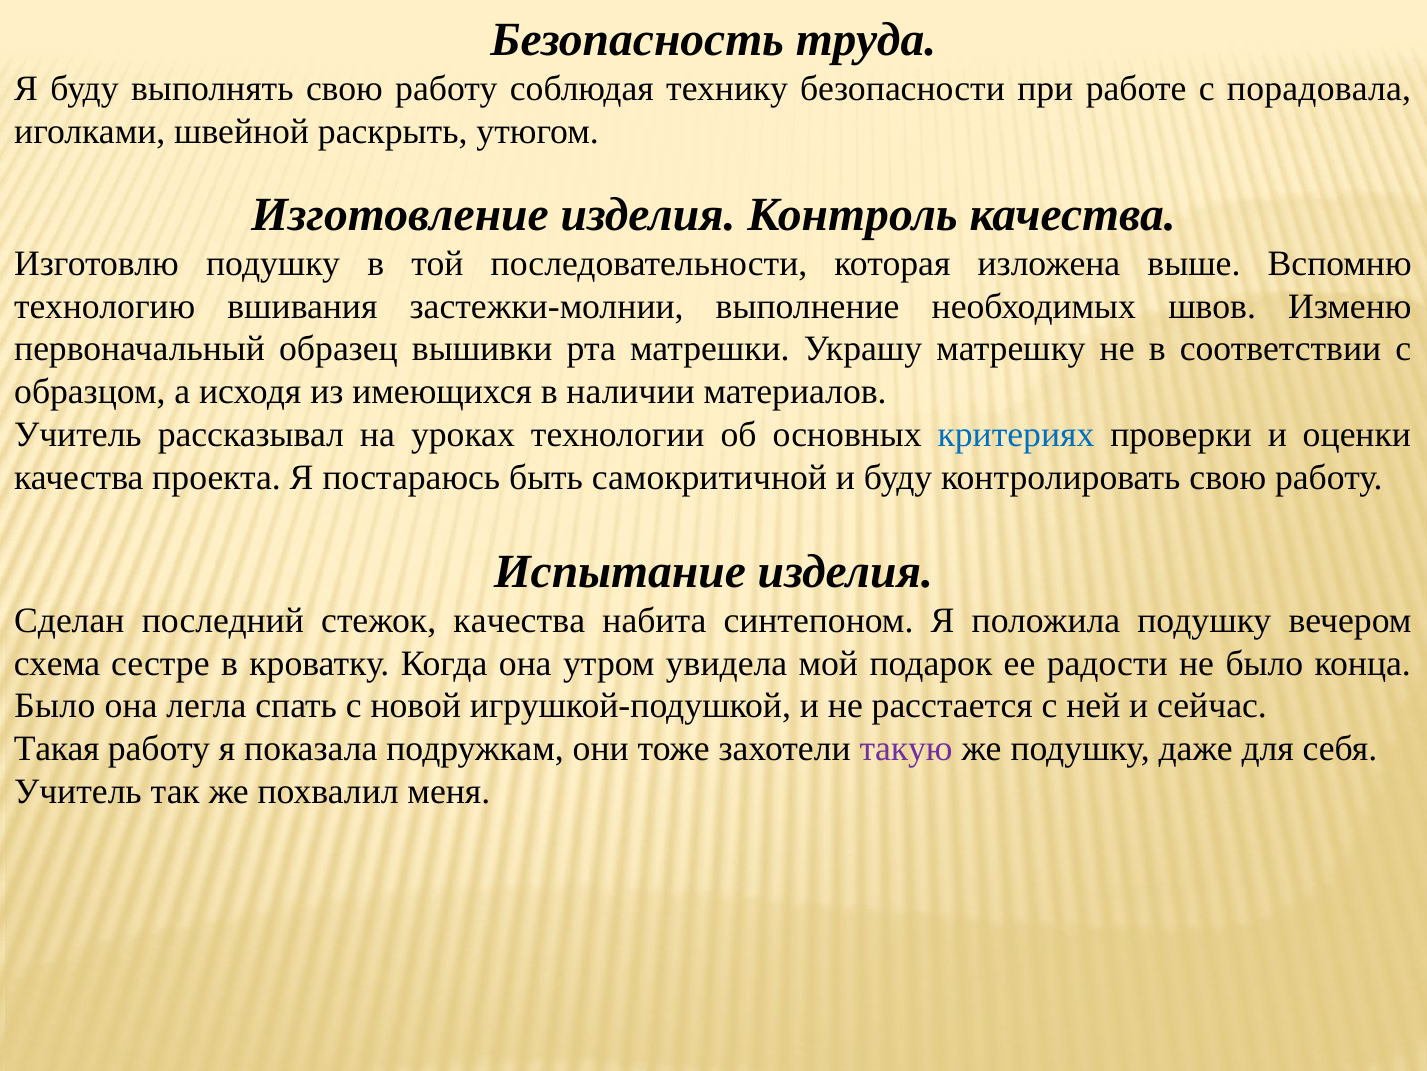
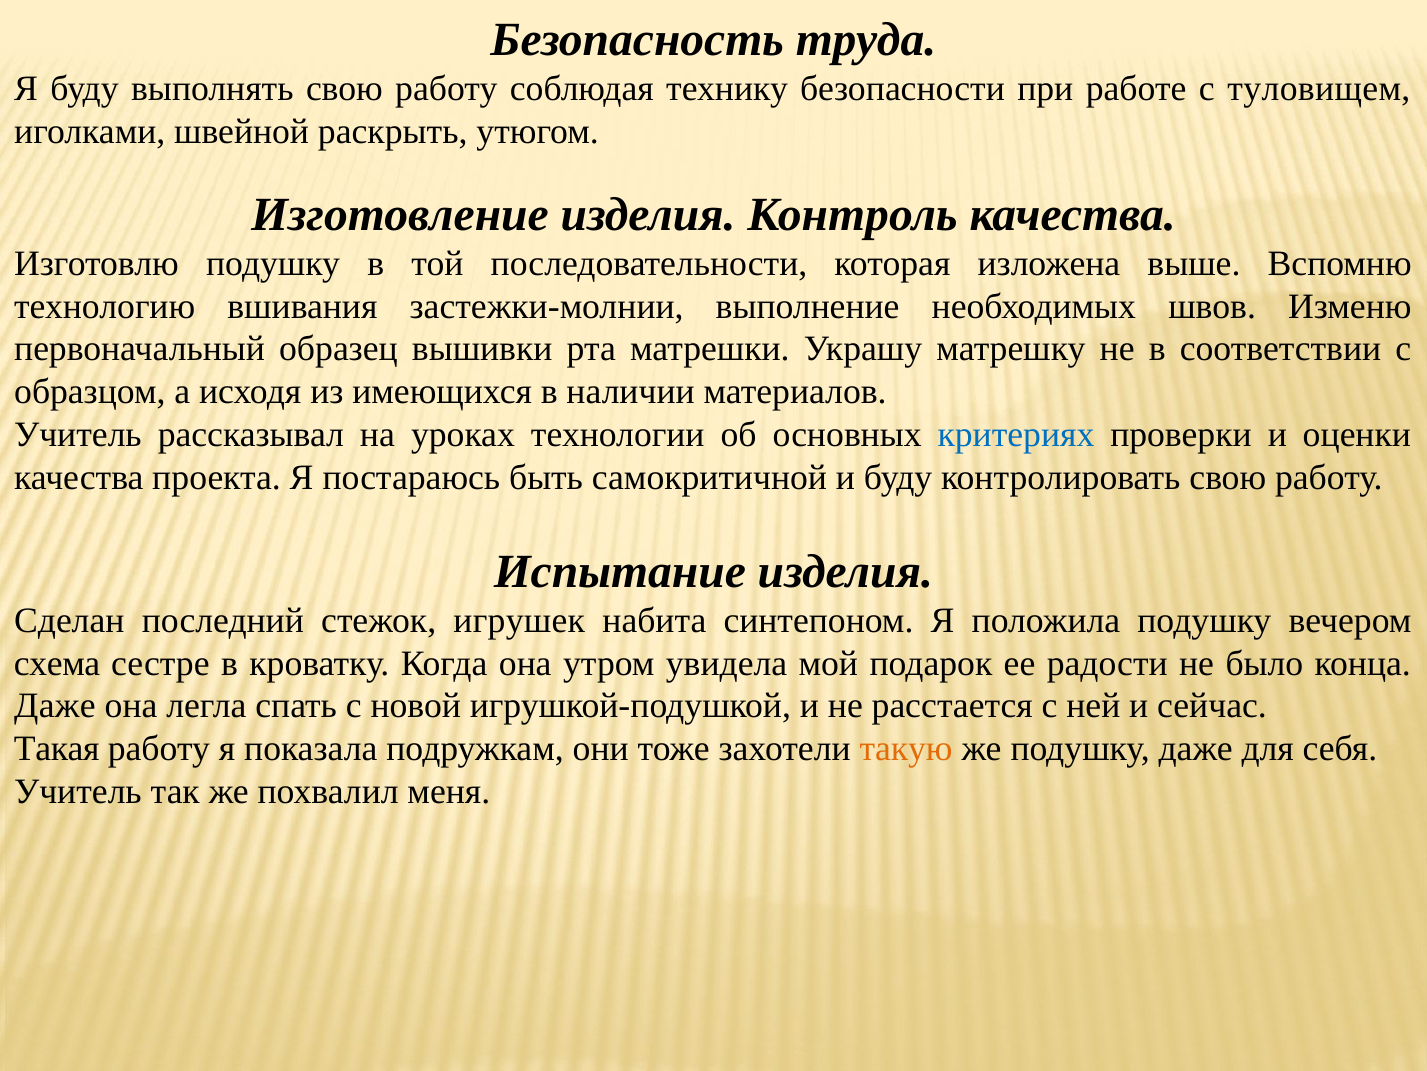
порадовала: порадовала -> туловищем (1319, 89)
стежок качества: качества -> игрушек (519, 620)
Было: Было -> Даже (55, 706)
такую colour: purple -> orange (906, 748)
